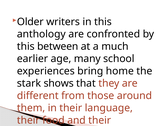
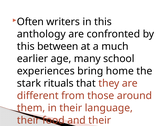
Older: Older -> Often (30, 22)
shows: shows -> rituals (59, 83)
